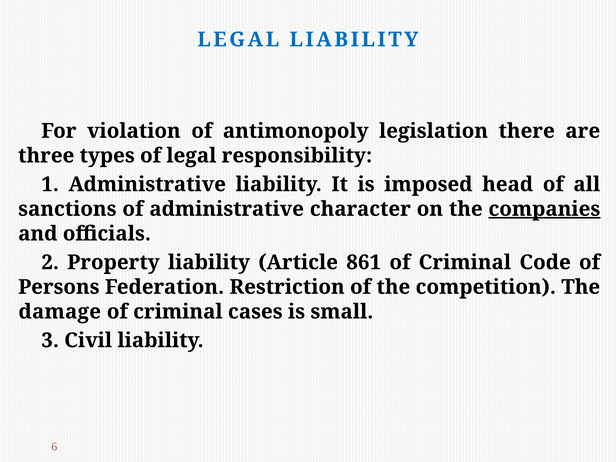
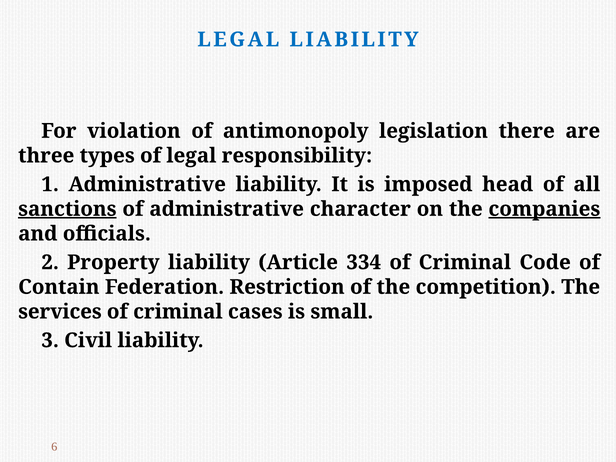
sanctions underline: none -> present (67, 209)
861: 861 -> 334 (364, 262)
Persons: Persons -> Contain (59, 287)
damage: damage -> services (60, 312)
